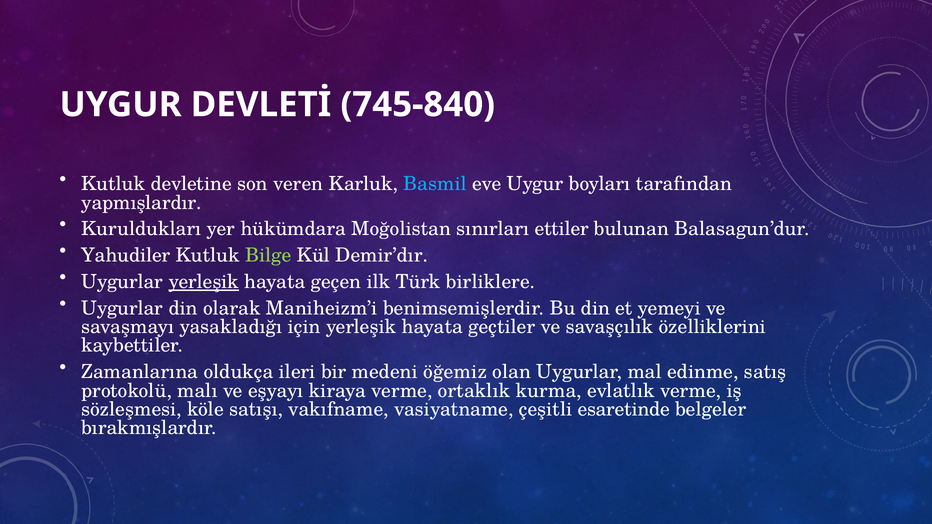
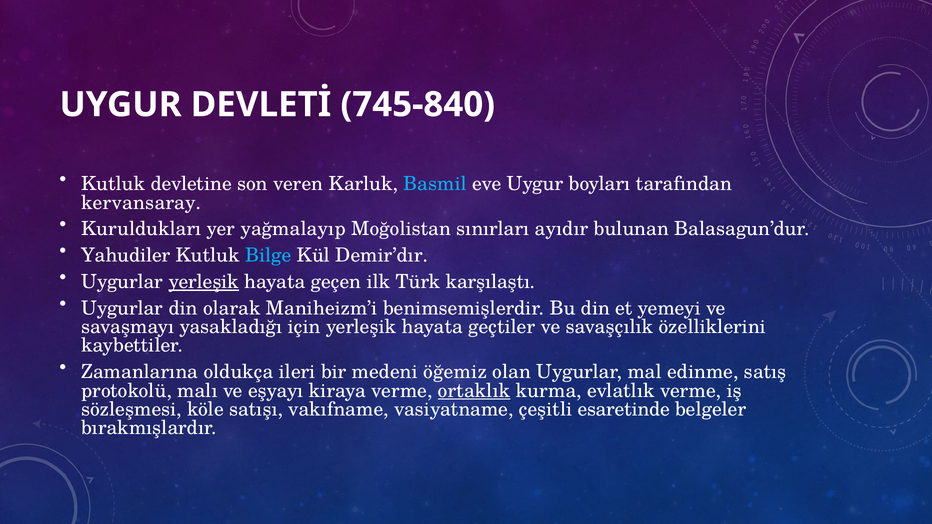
yapmışlardır: yapmışlardır -> kervansaray (141, 203)
hükümdara: hükümdara -> yağmalayıp (293, 229)
ettiler: ettiler -> ayıdır (562, 229)
Bilge colour: light green -> light blue (268, 256)
birliklere: birliklere -> karşılaştı (491, 282)
ortaklık underline: none -> present (474, 391)
